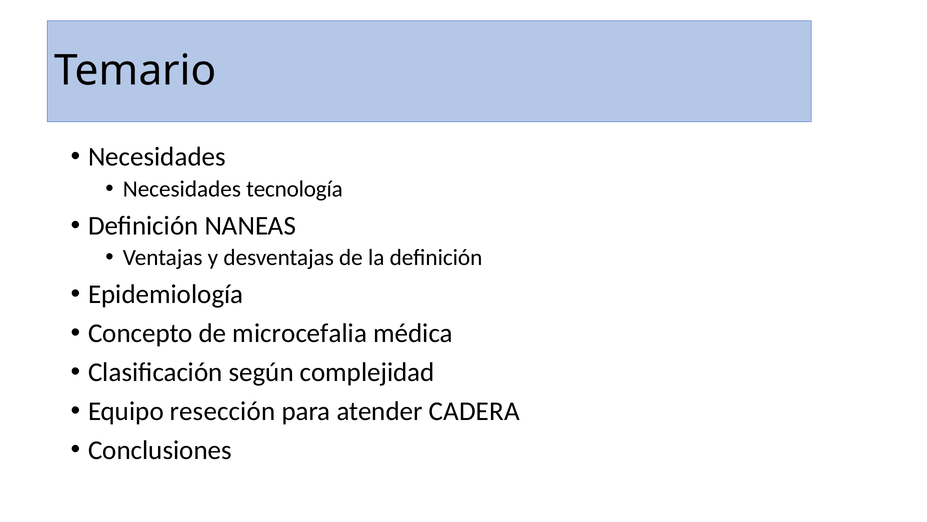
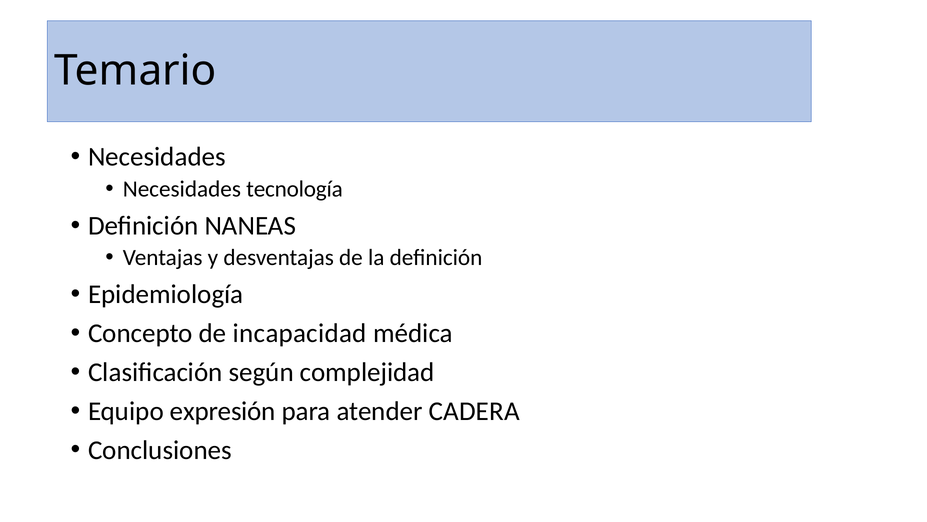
microcefalia: microcefalia -> incapacidad (300, 333)
resección: resección -> expresión (223, 411)
